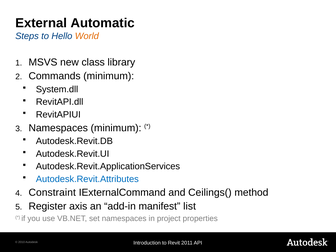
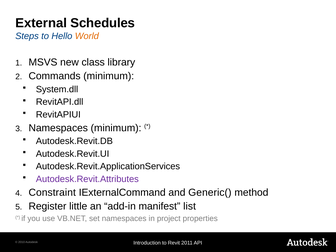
Automatic: Automatic -> Schedules (103, 23)
Autodesk.Revit.Attributes colour: blue -> purple (87, 179)
Ceilings(: Ceilings( -> Generic( (210, 192)
axis: axis -> little (78, 206)
